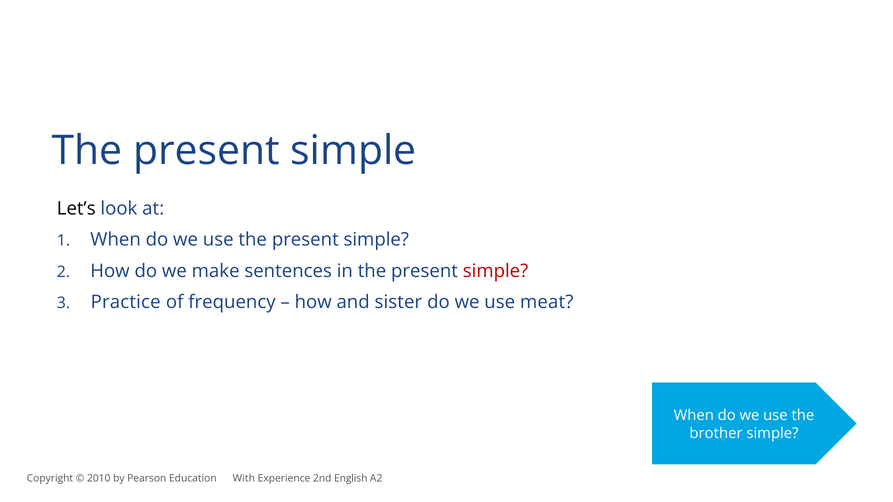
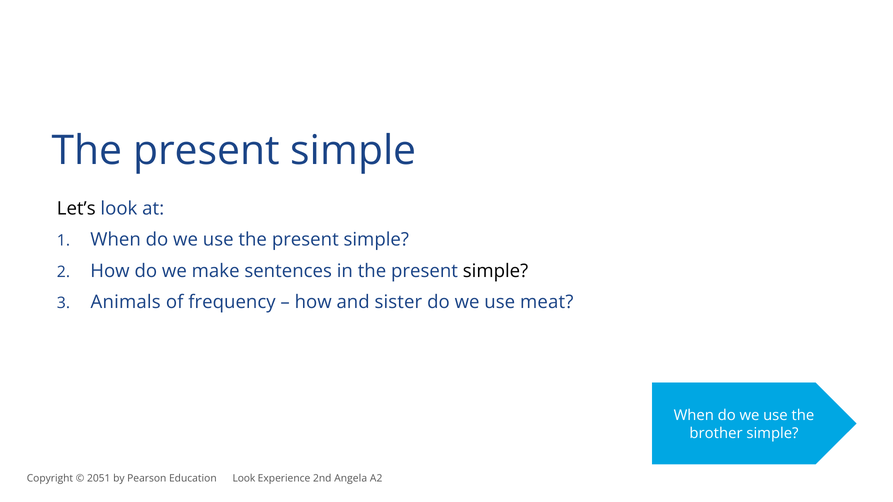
simple colour: red -> black (496, 271)
Practice: Practice -> Animals (126, 302)
2010: 2010 -> 2051 (99, 479)
Education With: With -> Look (244, 479)
English: English -> Angela (351, 479)
